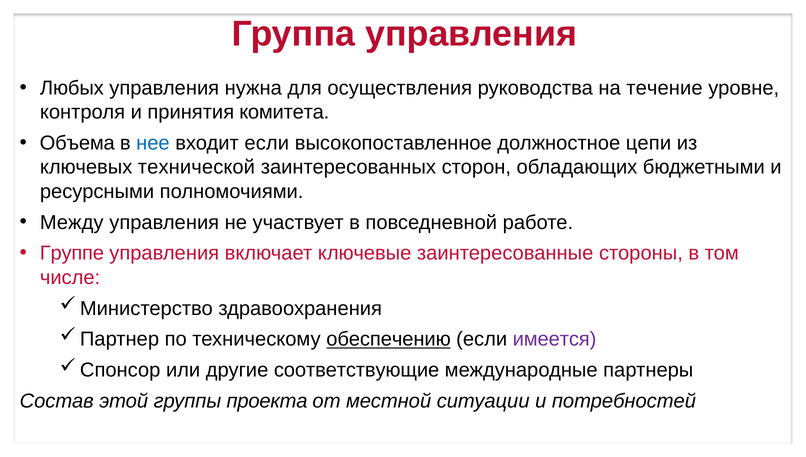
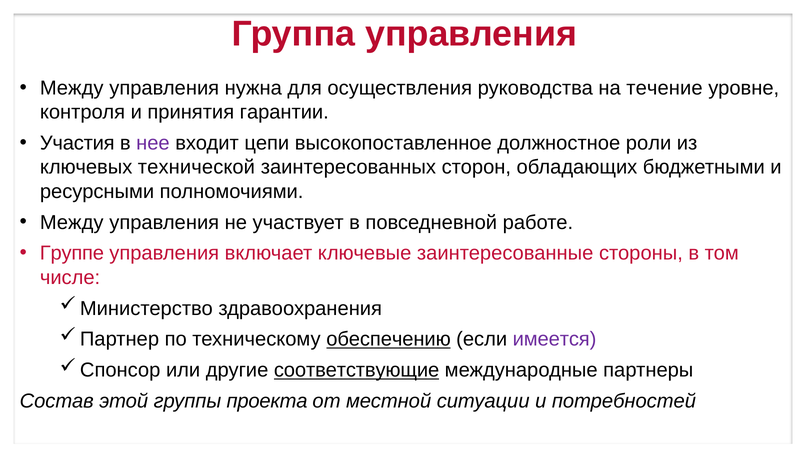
Любых: Любых -> Между (72, 88)
комитета: комитета -> гарантии (284, 112)
Объема: Объема -> Участия (77, 143)
нее colour: blue -> purple (153, 143)
входит если: если -> цепи (267, 143)
цепи: цепи -> роли (649, 143)
соответствующие underline: none -> present (357, 370)
